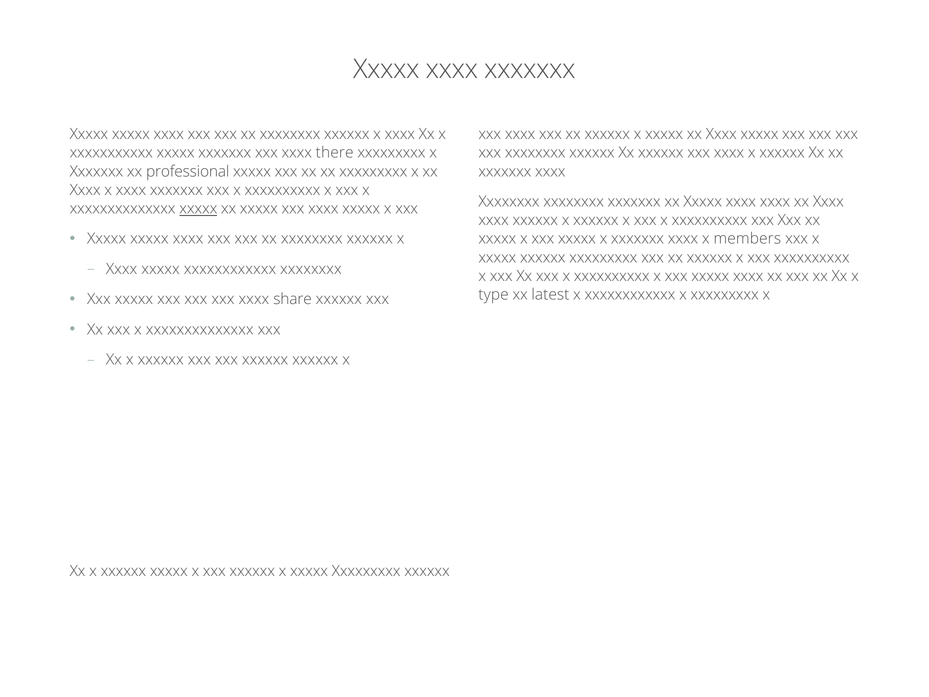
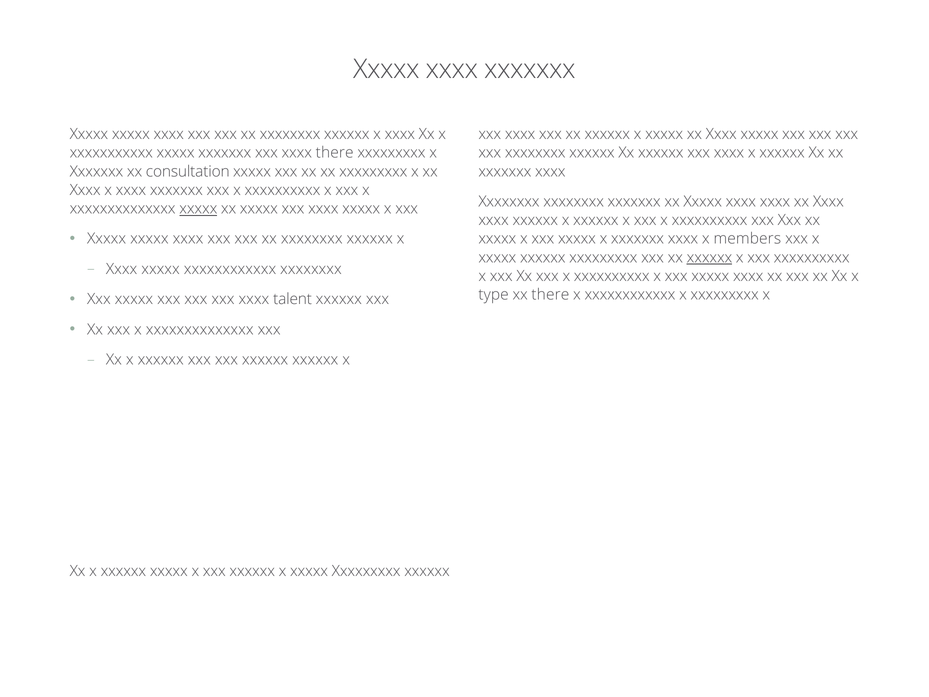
professional: professional -> consultation (188, 171)
xxxxxx underline: none -> present (710, 257)
xx latest: latest -> there (550, 295)
share: share -> talent (293, 299)
